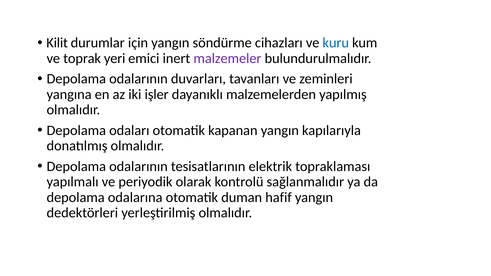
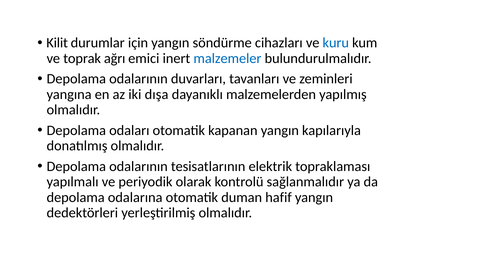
yeri: yeri -> ağrı (115, 58)
malzemeler colour: purple -> blue (227, 58)
işler: işler -> dışa (157, 94)
